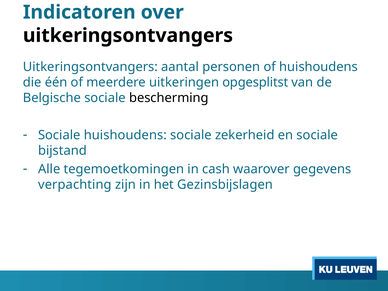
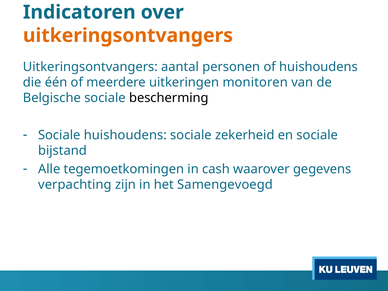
uitkeringsontvangers colour: black -> orange (128, 35)
opgesplitst: opgesplitst -> monitoren (255, 82)
Gezinsbijslagen: Gezinsbijslagen -> Samengevoegd (225, 185)
